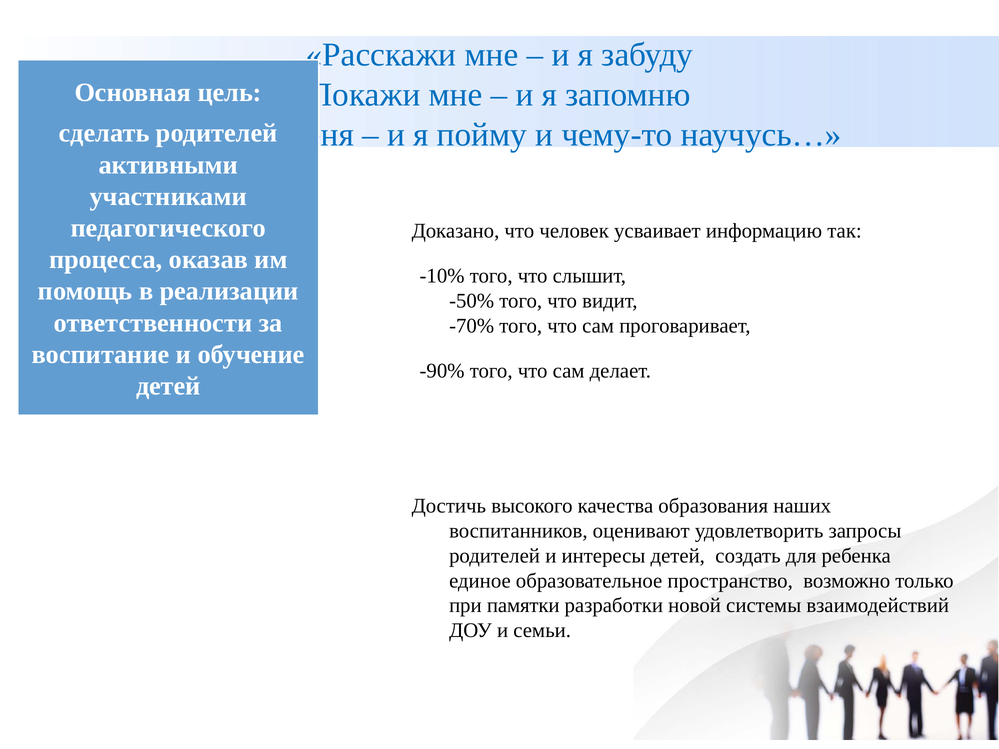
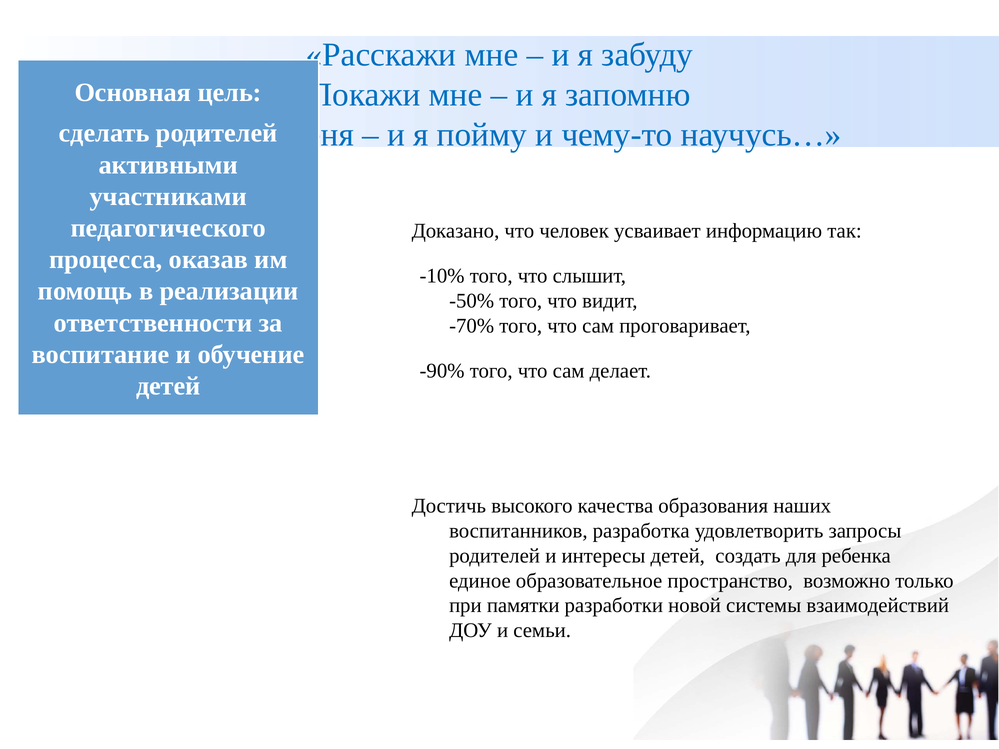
оценивают: оценивают -> разработка (641, 531)
